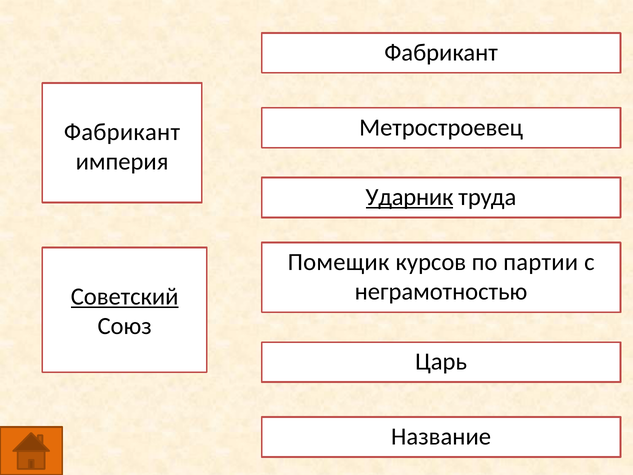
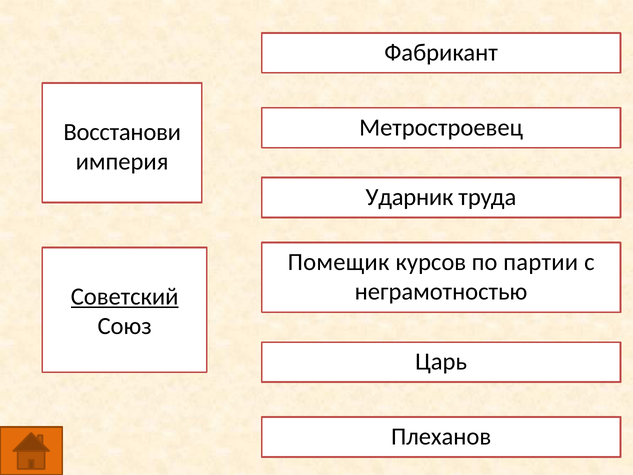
Фабрикант: Фабрикант -> Восстанови (122, 132)
Ударник underline: present -> none (409, 197)
Название: Название -> Плеханов (441, 436)
